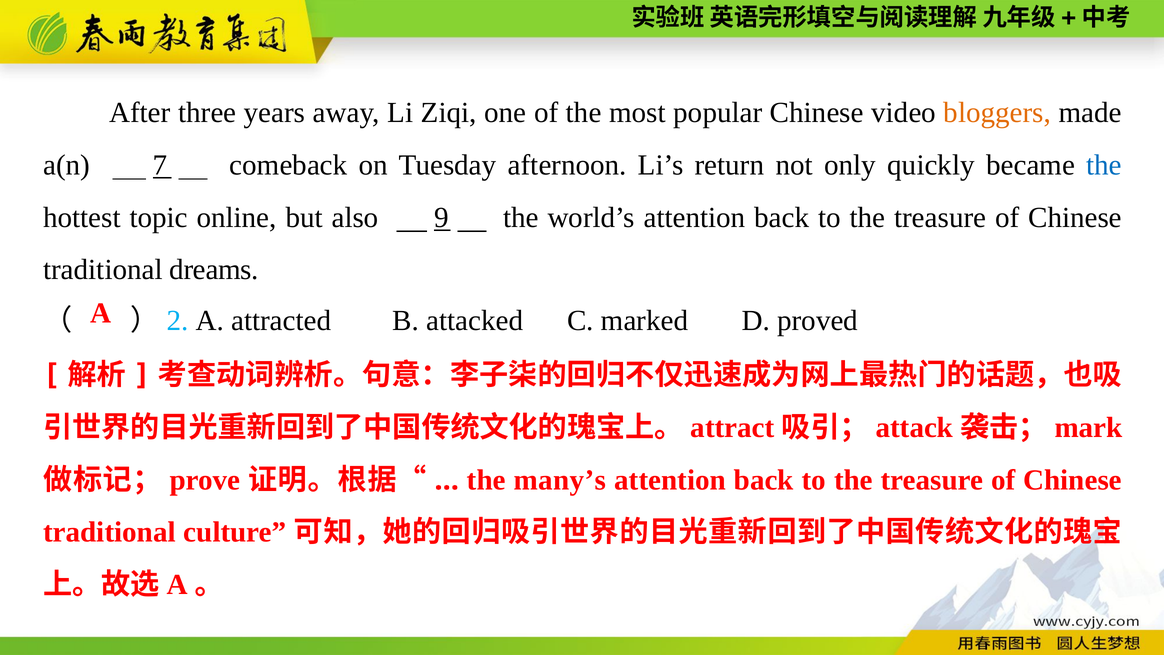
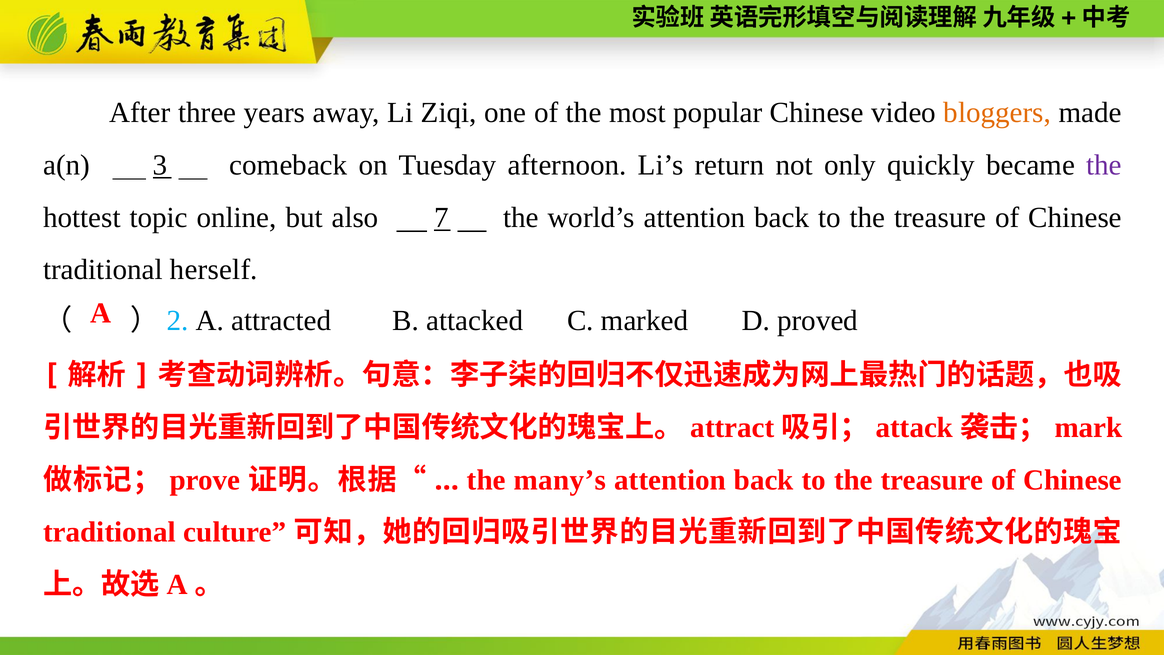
7: 7 -> 3 (160, 165)
the colour: blue -> purple (1104, 165)
9: 9 -> 7 (441, 217)
dreams: dreams -> herself (214, 270)
